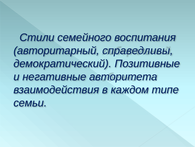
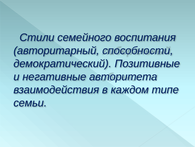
справедливы: справедливы -> способности (138, 50)
